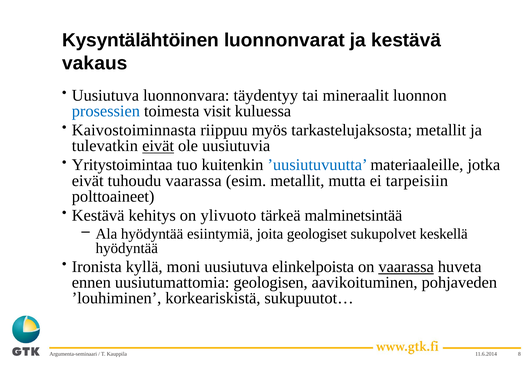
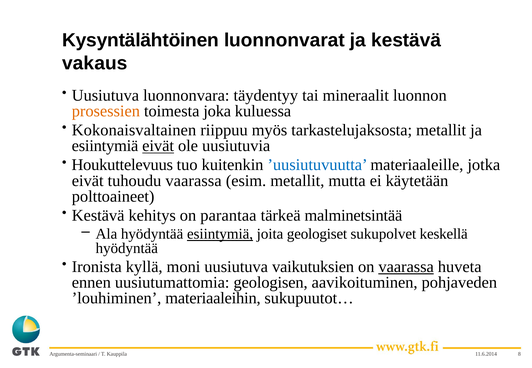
prosessien colour: blue -> orange (106, 111)
visit: visit -> joka (217, 111)
Kaivostoiminnasta: Kaivostoiminnasta -> Kokonaisvaltainen (134, 130)
tulevatkin: tulevatkin -> esiintymiä (105, 146)
Yritystoimintaa: Yritystoimintaa -> Houkuttelevuus (122, 165)
tarpeisiin: tarpeisiin -> käytetään (417, 181)
ylivuoto: ylivuoto -> parantaa (228, 216)
esiintymiä underline: none -> present (220, 234)
elinkelpoista: elinkelpoista -> vaikutuksien (313, 267)
korkeariskistä: korkeariskistä -> materiaaleihin (213, 298)
